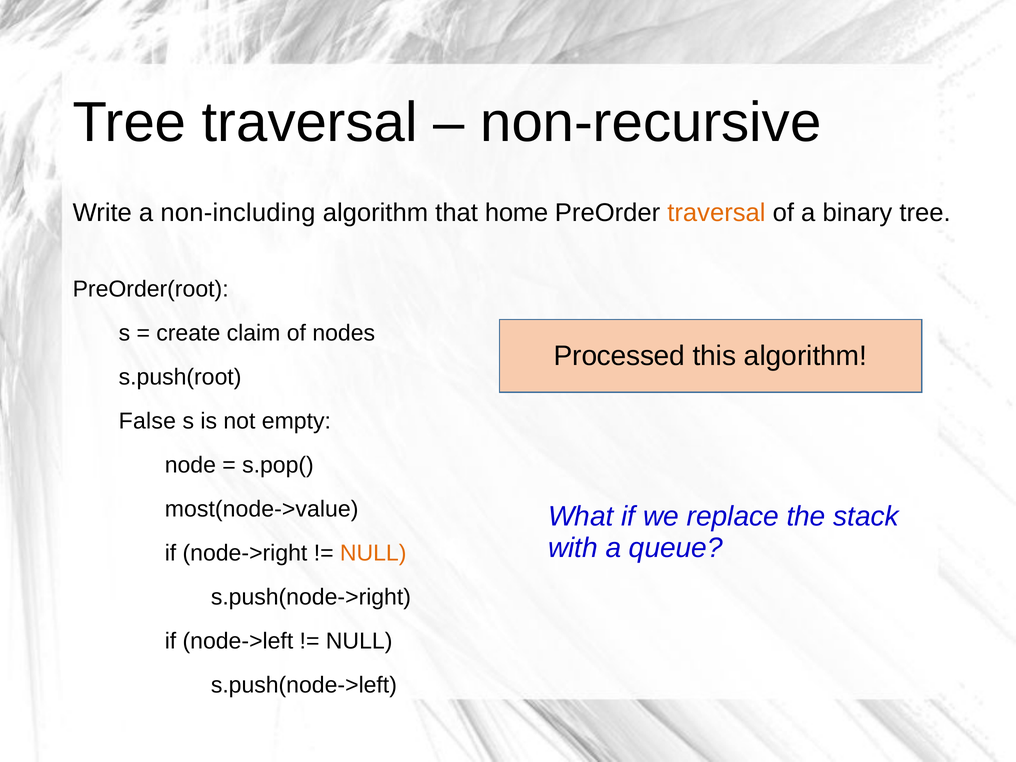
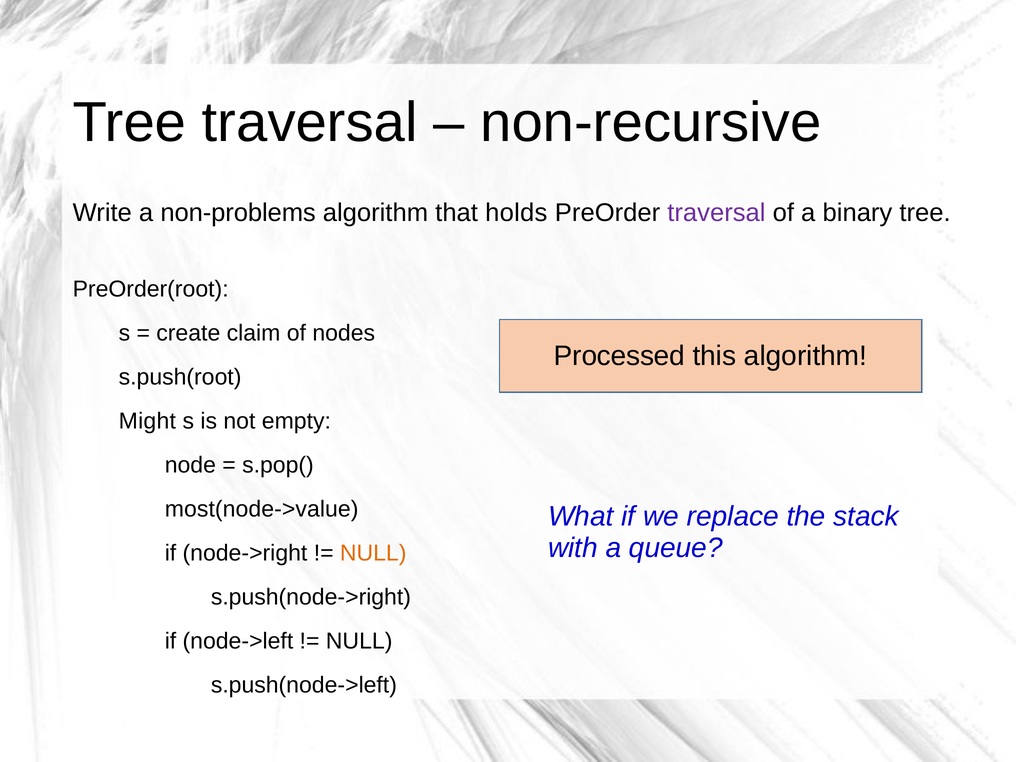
non-including: non-including -> non-problems (238, 213)
home: home -> holds (516, 213)
traversal colour: orange -> purple (716, 213)
False: False -> Might (147, 421)
